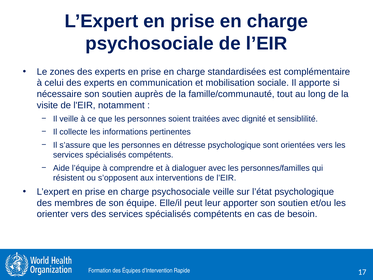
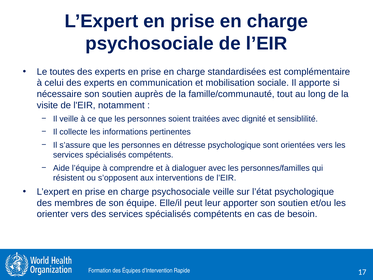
zones: zones -> toutes (62, 72)
